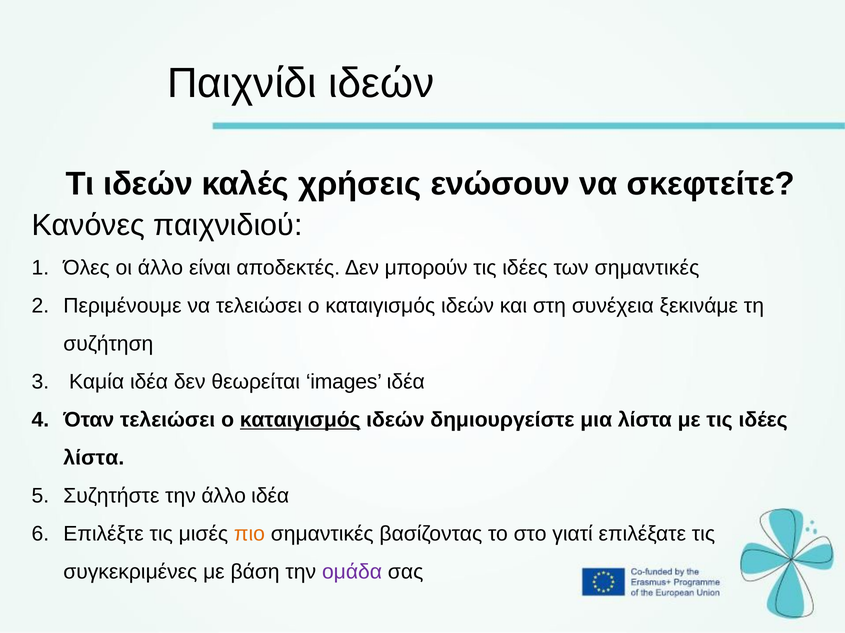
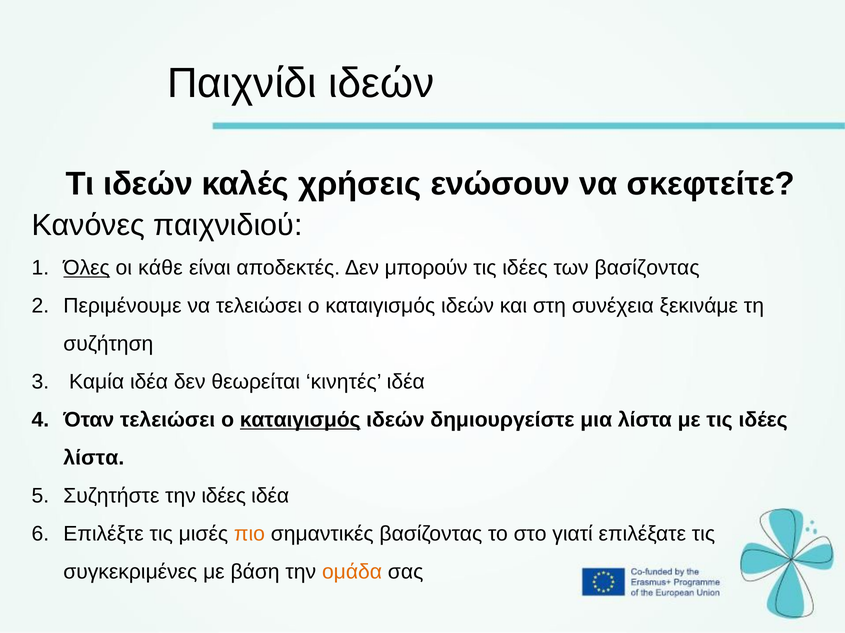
Όλες underline: none -> present (87, 268)
οι άλλο: άλλο -> κάθε (160, 268)
των σημαντικές: σημαντικές -> βασίζοντας (647, 268)
images: images -> κινητές (344, 382)
την άλλο: άλλο -> ιδέες (224, 497)
ομάδα colour: purple -> orange (352, 573)
